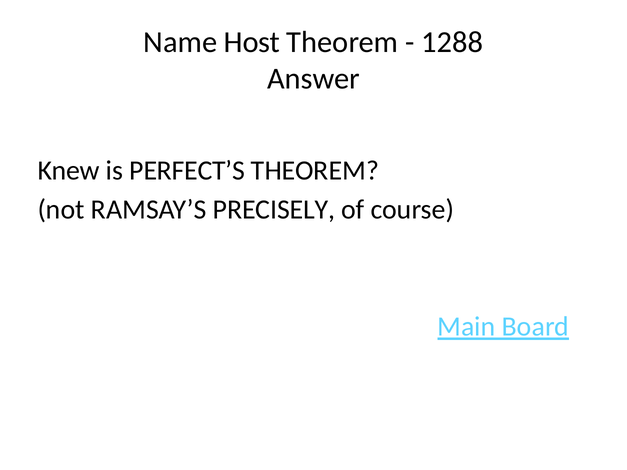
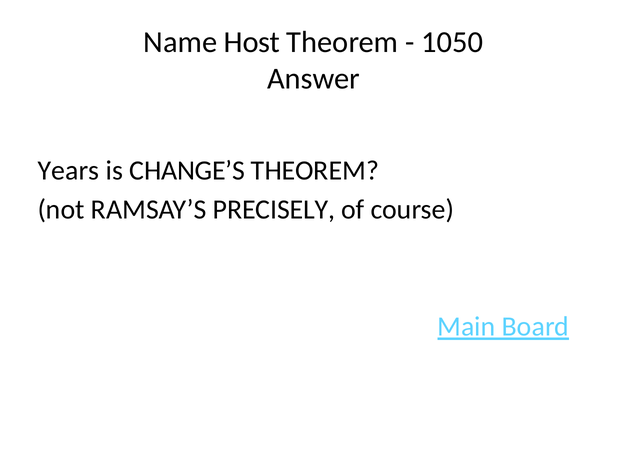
1288: 1288 -> 1050 (452, 42)
Knew: Knew -> Years (68, 171)
PERFECT’S: PERFECT’S -> CHANGE’S (187, 171)
